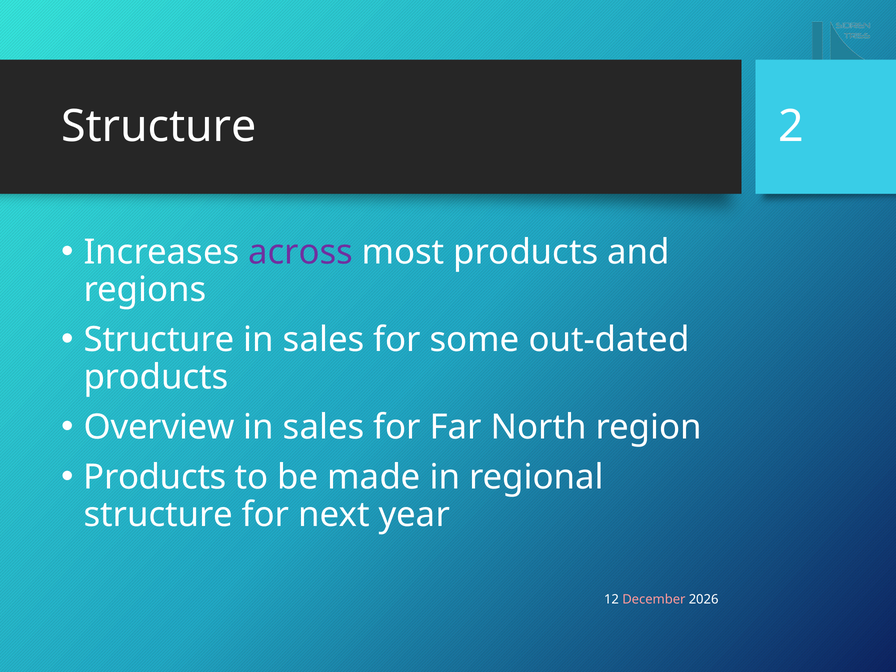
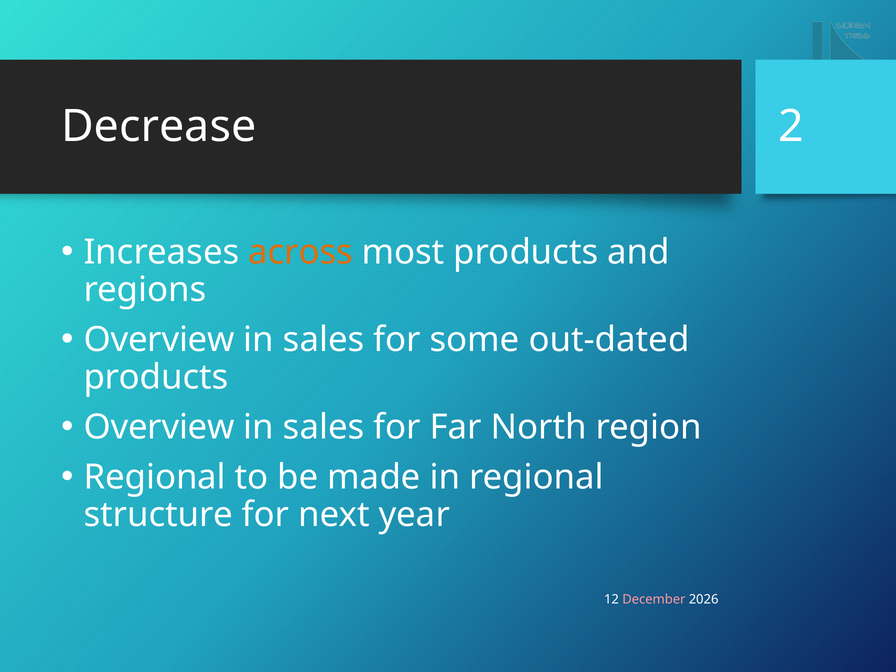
Structure: Structure -> Decrease (159, 126)
across colour: purple -> orange (301, 252)
Structure: Structure -> Overview (159, 340)
Products: Products -> Regional (155, 477)
